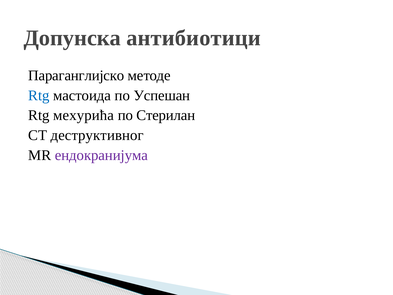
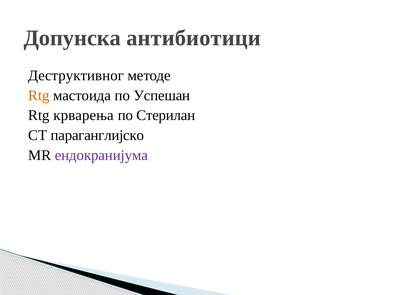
Параганглијско: Параганглијско -> Деструктивног (76, 75)
Rtg colour: blue -> orange (39, 95)
мехурића: мехурића -> крварења (84, 115)
деструктивног: деструктивног -> параганглијско (97, 135)
